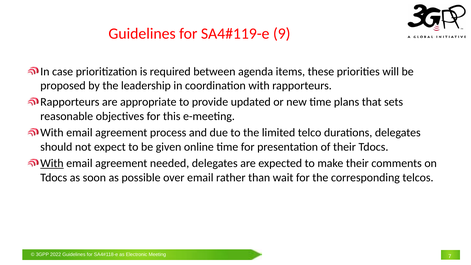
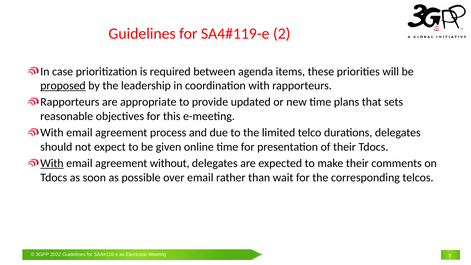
9: 9 -> 2 (282, 34)
proposed underline: none -> present (63, 86)
needed: needed -> without (170, 163)
